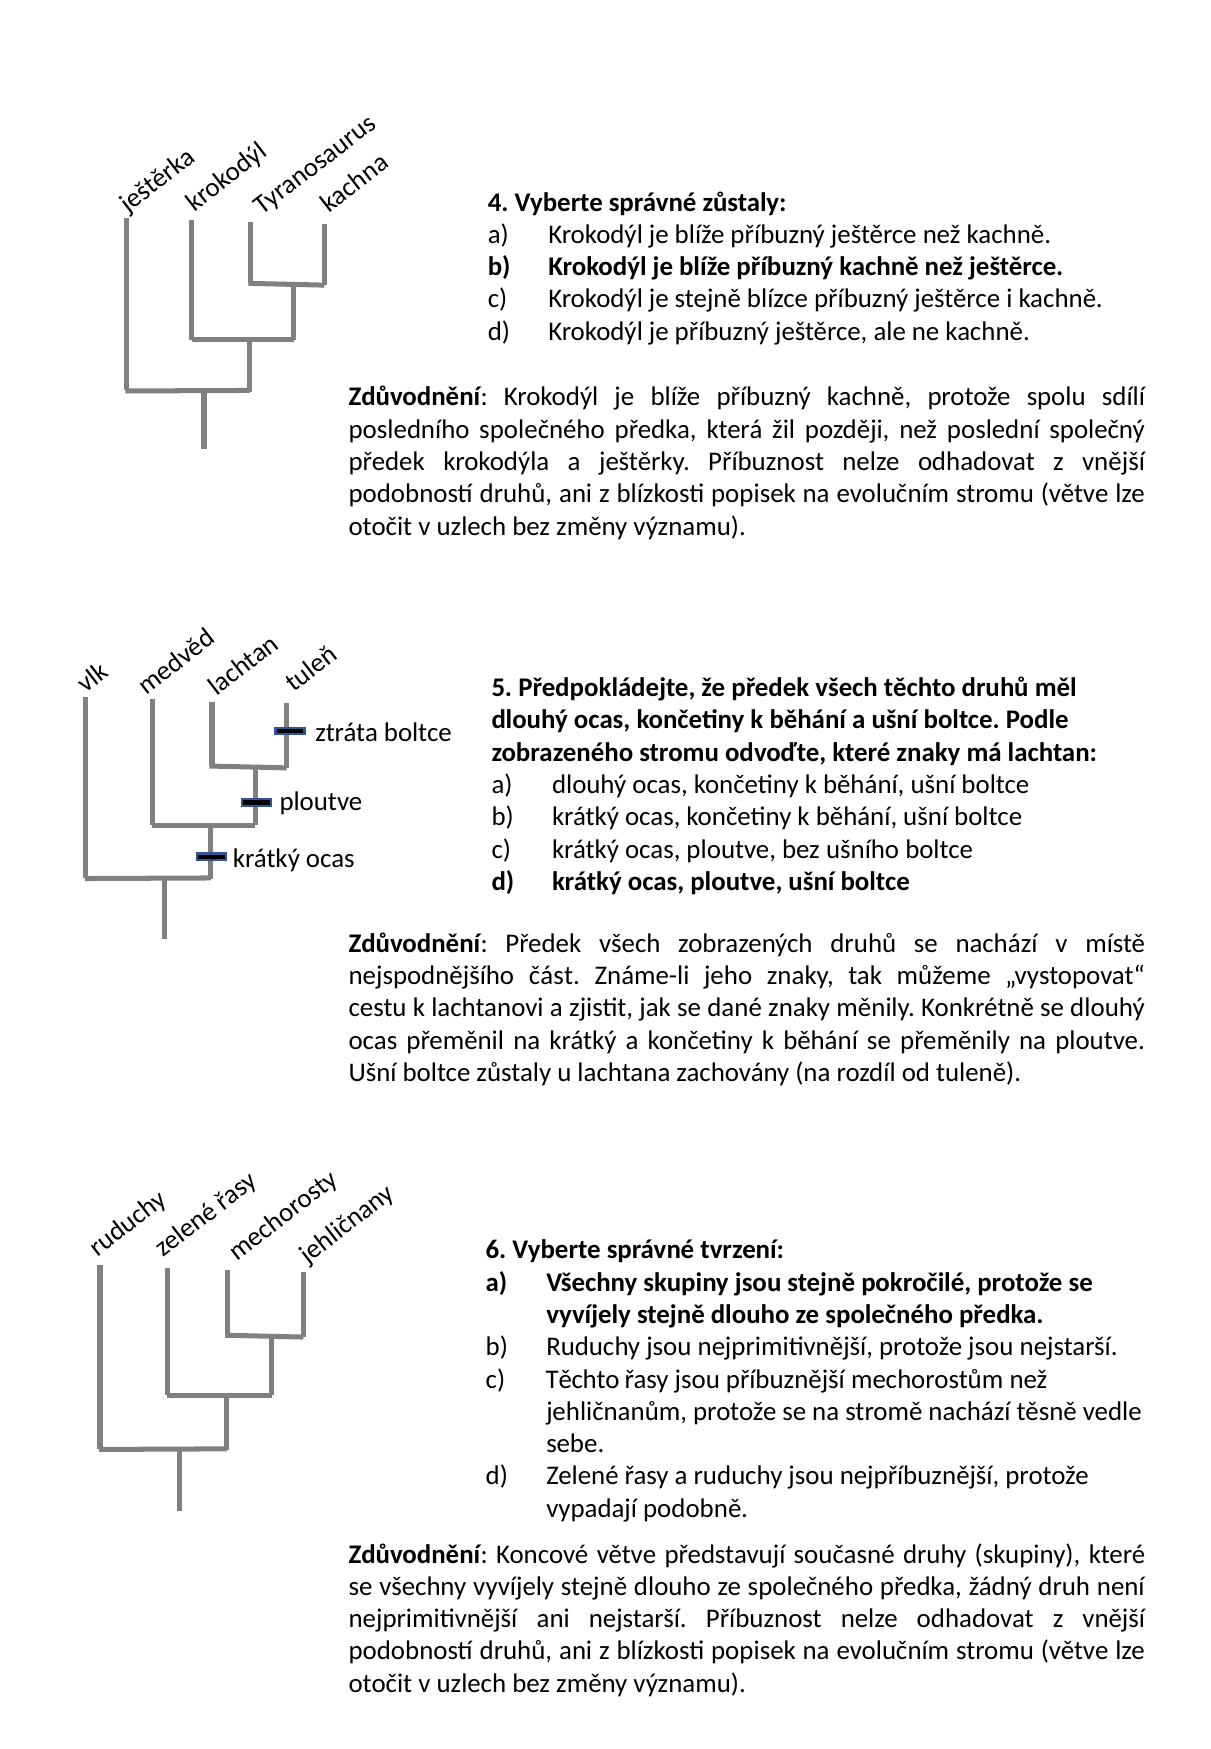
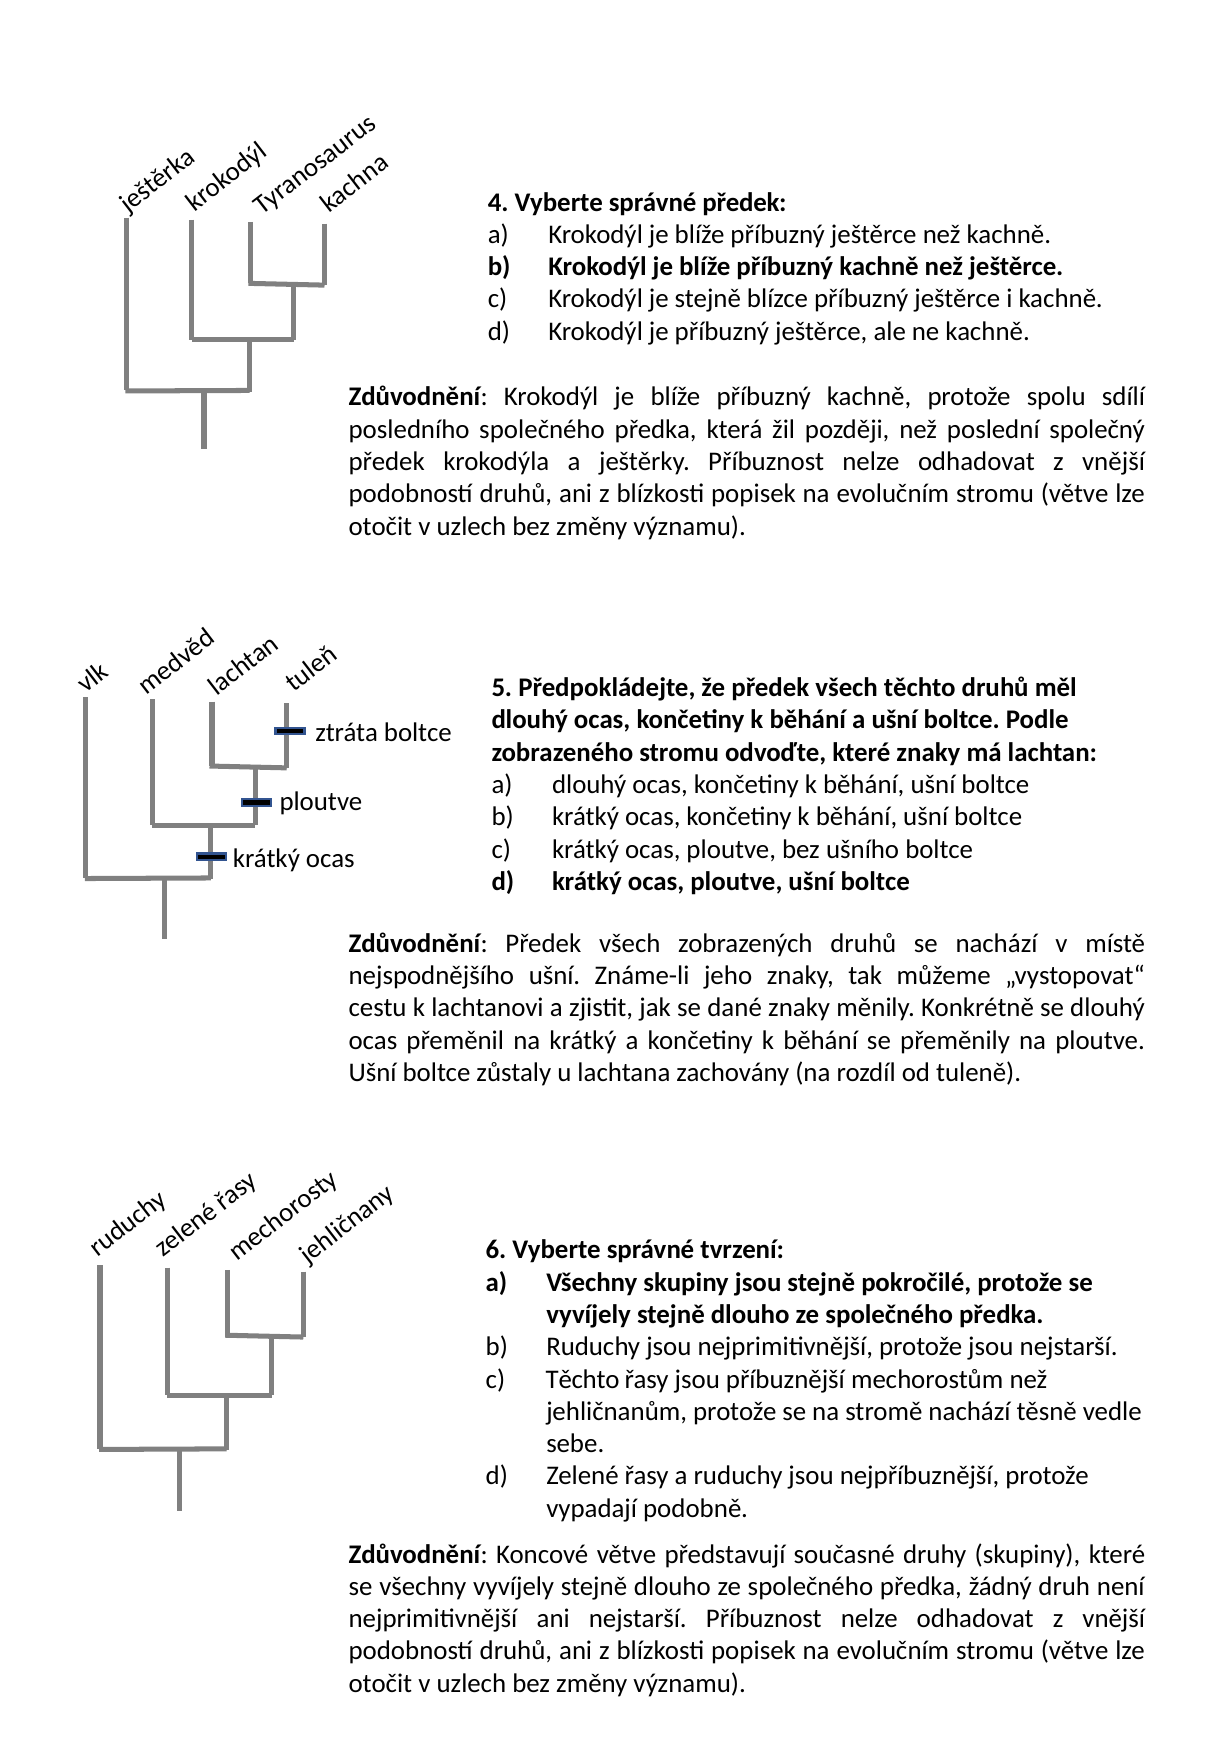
správné zůstaly: zůstaly -> předek (745, 202)
nejspodnějšího část: část -> ušní (555, 976)
